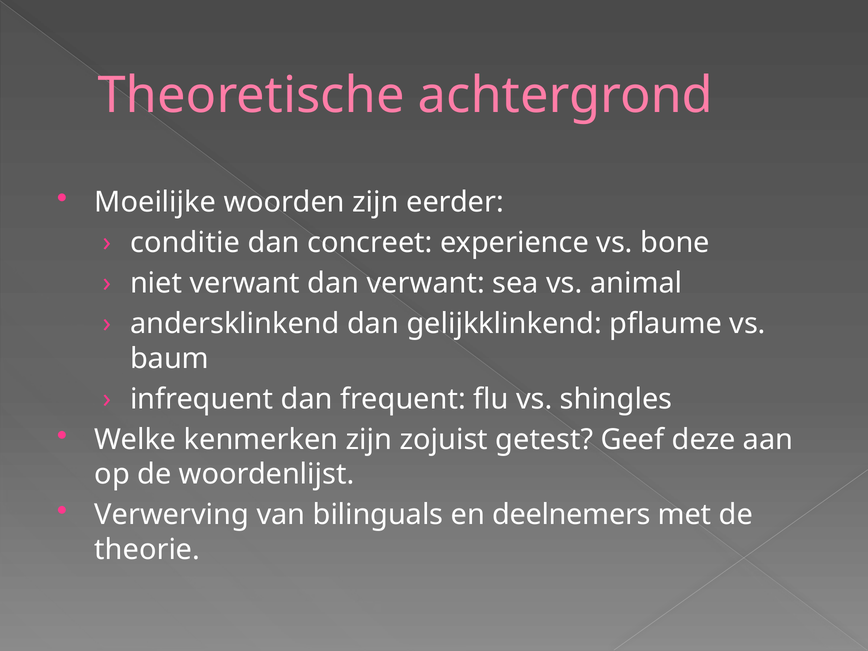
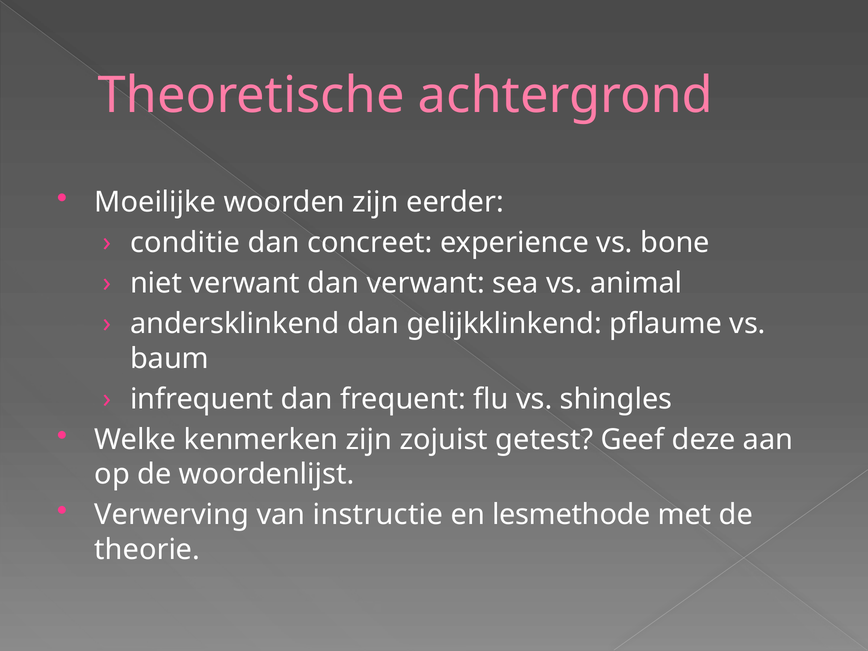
bilinguals: bilinguals -> instructie (378, 515)
deelnemers: deelnemers -> lesmethode (571, 515)
